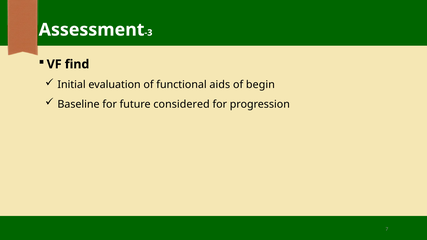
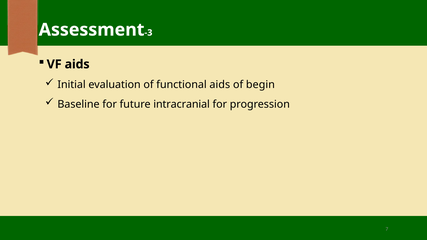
VF find: find -> aids (77, 64)
considered: considered -> intracranial (182, 104)
